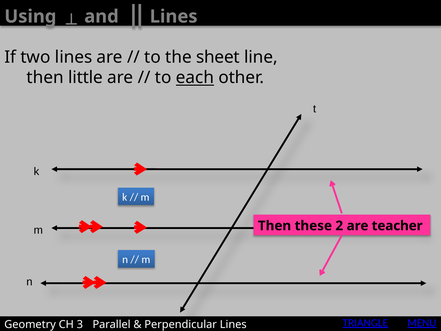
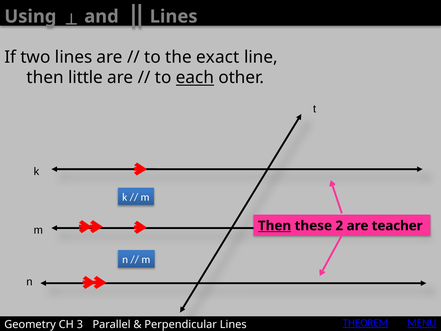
sheet: sheet -> exact (218, 57)
Then underline: none -> present (275, 226)
TRIANGLE: TRIANGLE -> THEOREM (365, 322)
